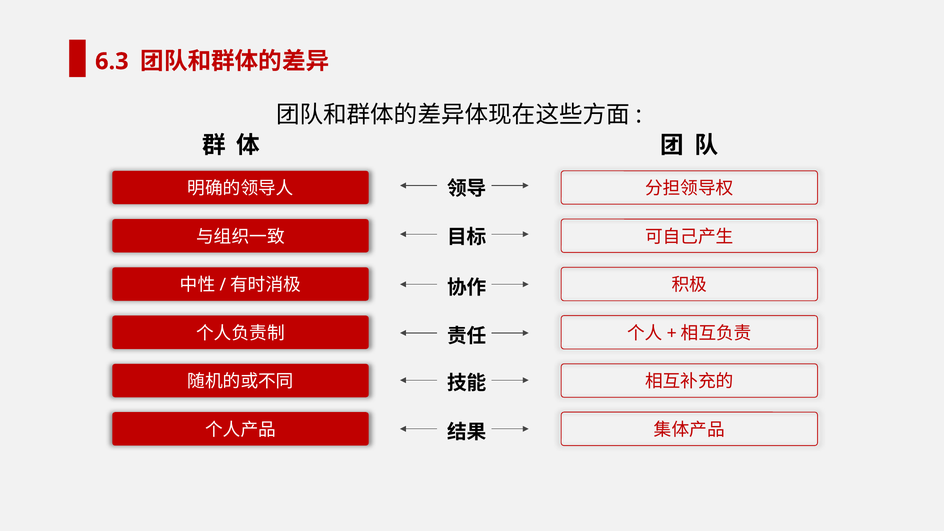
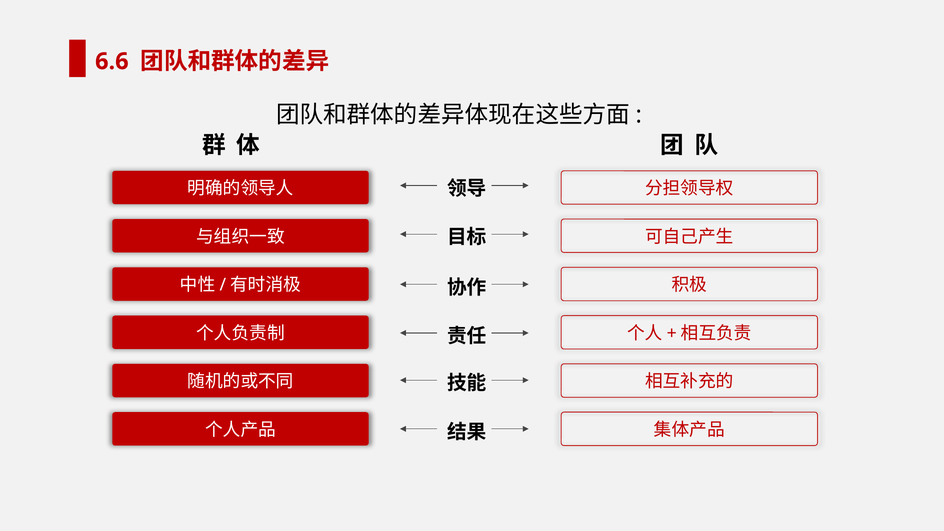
6.3: 6.3 -> 6.6 (112, 61)
